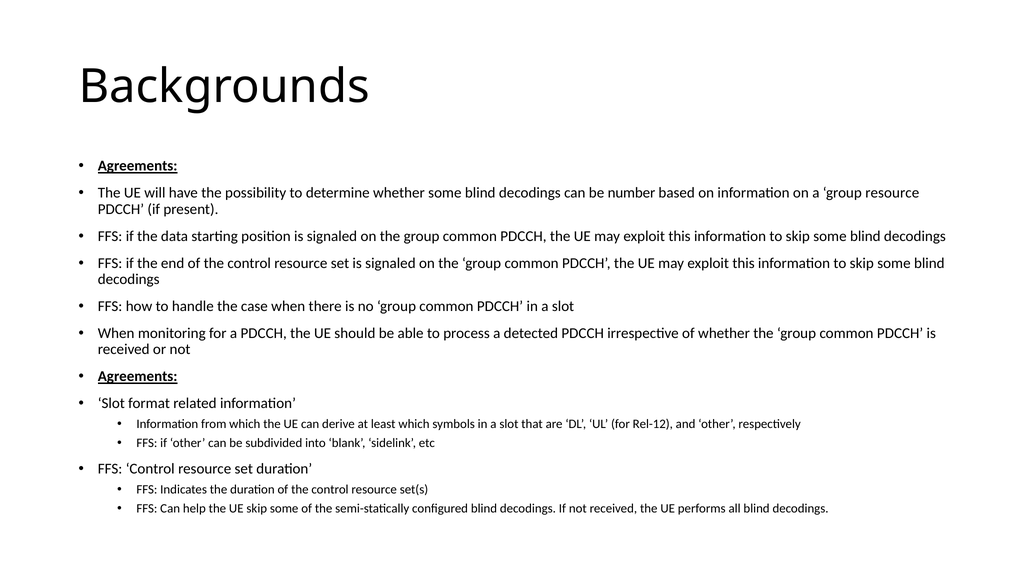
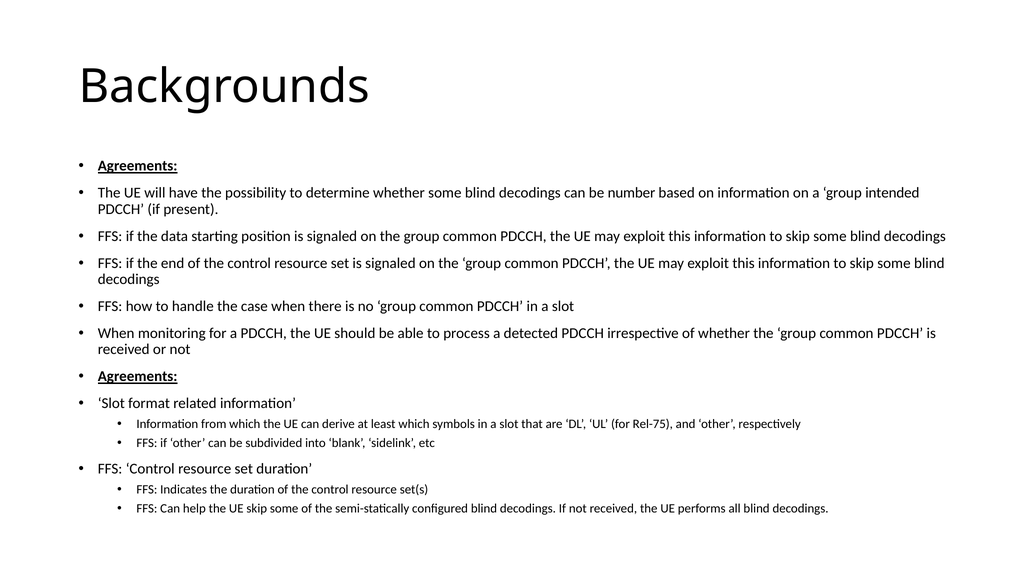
group resource: resource -> intended (892, 193)
Rel-12: Rel-12 -> Rel-75 (653, 424)
